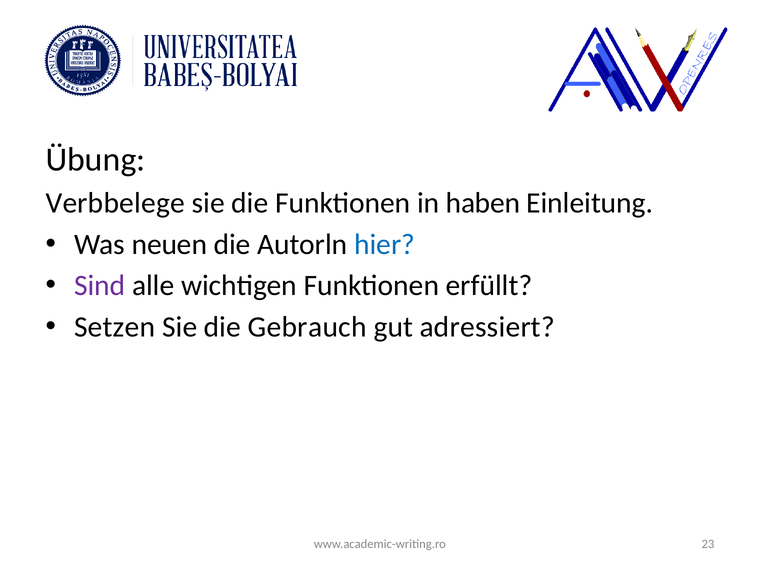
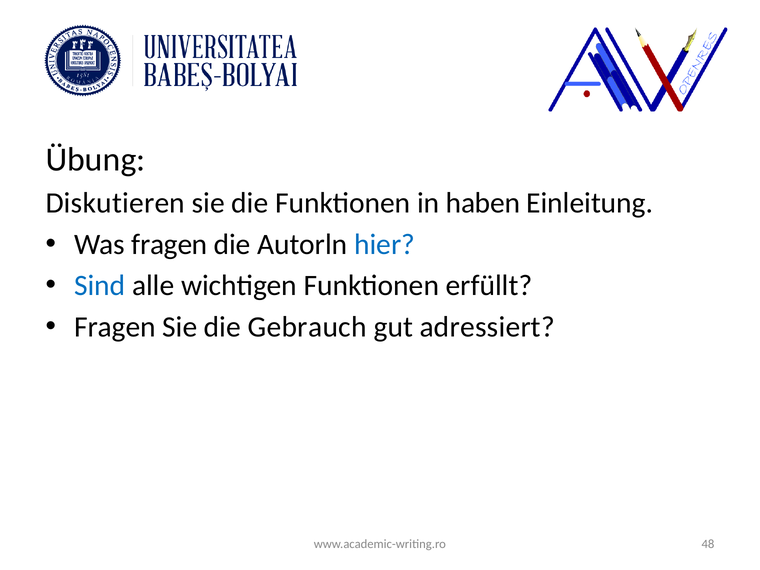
Verbbelege: Verbbelege -> Diskutieren (115, 203)
Was neuen: neuen -> fragen (169, 244)
Sind colour: purple -> blue (100, 286)
Setzen: Setzen -> Fragen (115, 327)
23: 23 -> 48 (708, 544)
